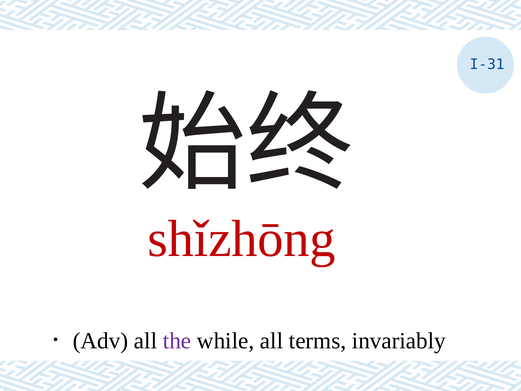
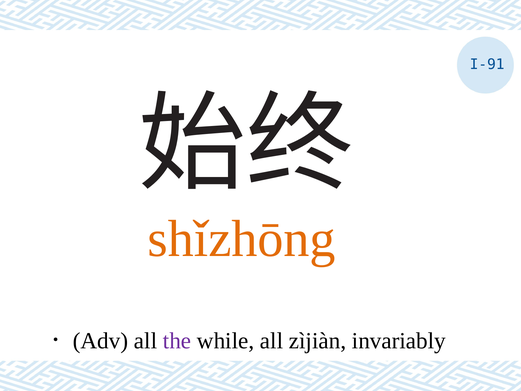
I-31: I-31 -> I-91 (487, 64)
shǐzhōng colour: red -> orange (242, 239)
terms: terms -> zìjiàn (318, 341)
